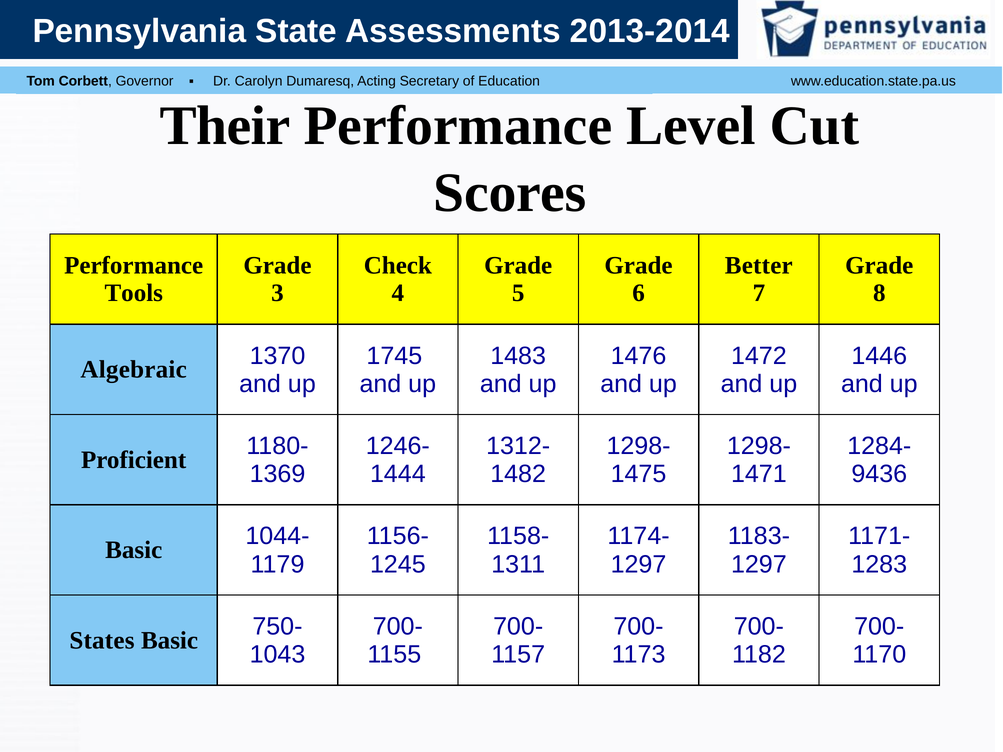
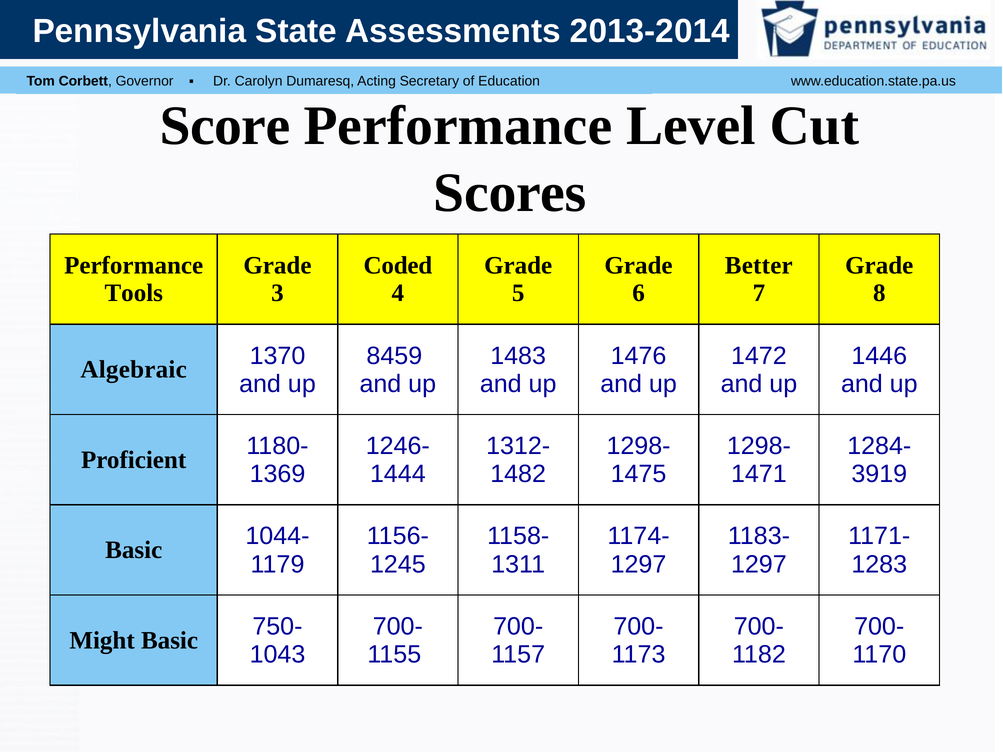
Their: Their -> Score (225, 126)
Check: Check -> Coded (398, 266)
1745: 1745 -> 8459 (394, 356)
9436: 9436 -> 3919 (879, 474)
States: States -> Might (102, 640)
